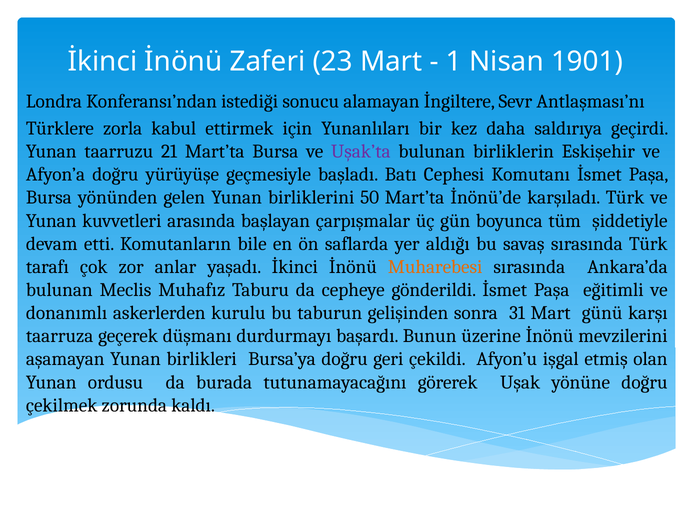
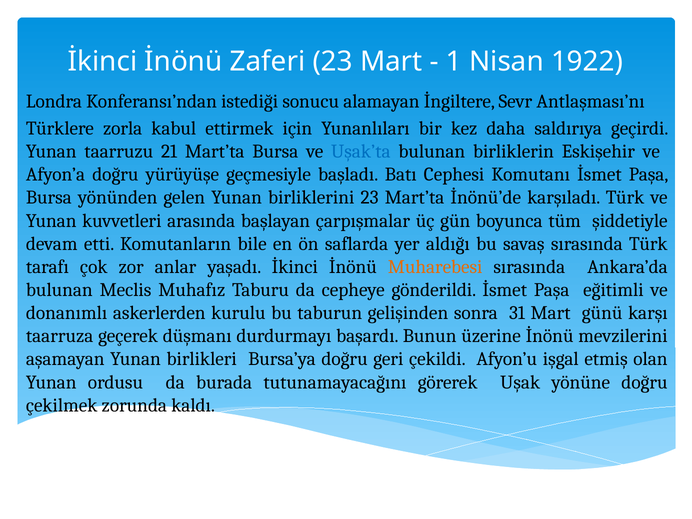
1901: 1901 -> 1922 (587, 61)
Uşak’ta colour: purple -> blue (361, 151)
birliklerini 50: 50 -> 23 (370, 198)
